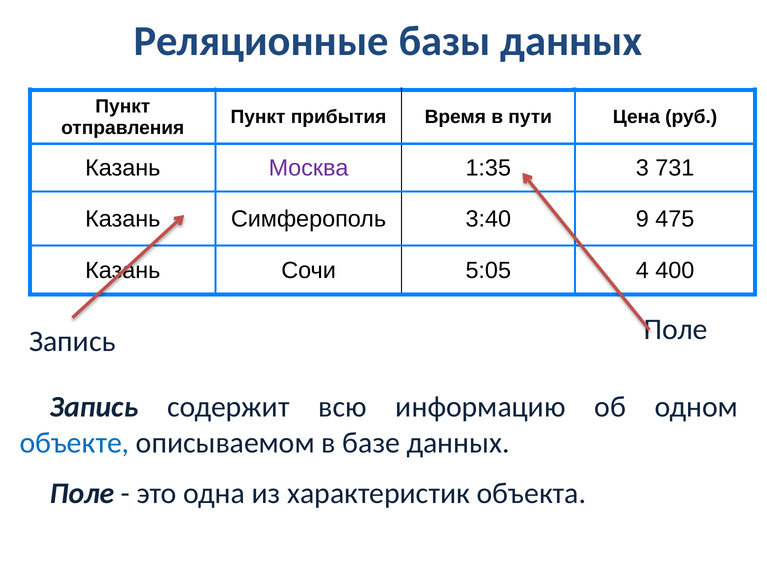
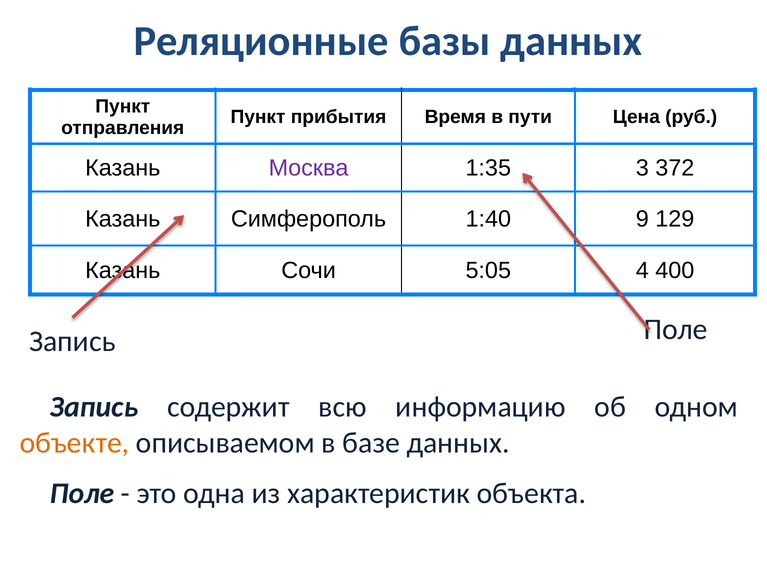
731: 731 -> 372 (675, 168)
3:40: 3:40 -> 1:40 (488, 219)
475: 475 -> 129 (675, 219)
объекте colour: blue -> orange (74, 443)
